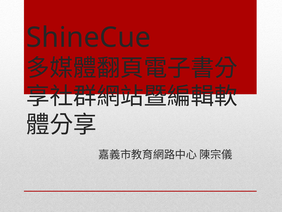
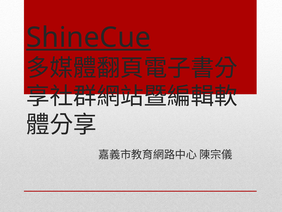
ShineCue underline: none -> present (88, 37)
